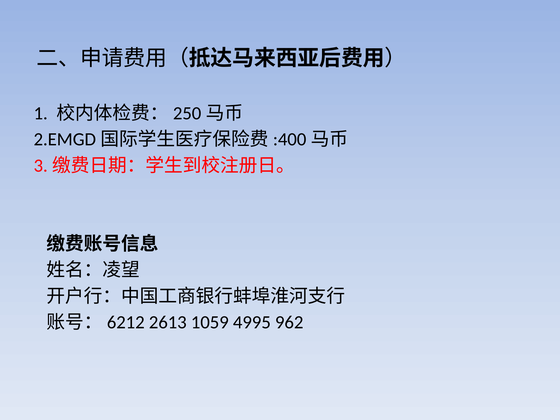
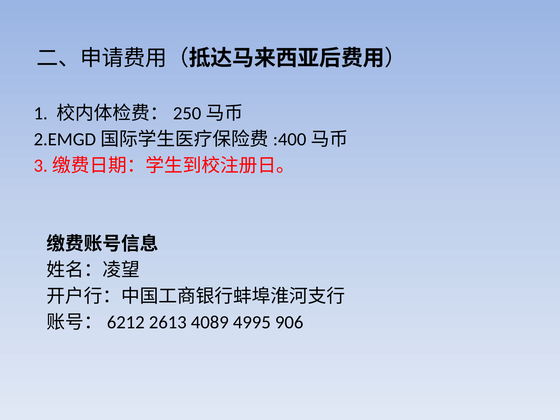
1059: 1059 -> 4089 (210, 322)
962: 962 -> 906 (289, 322)
